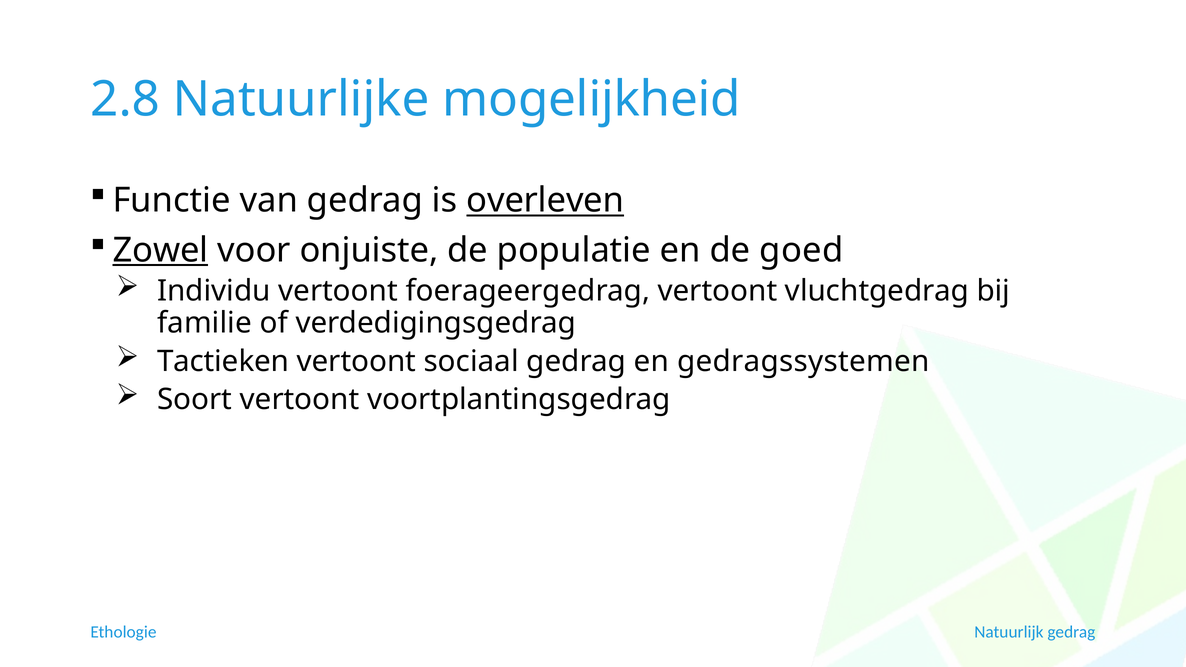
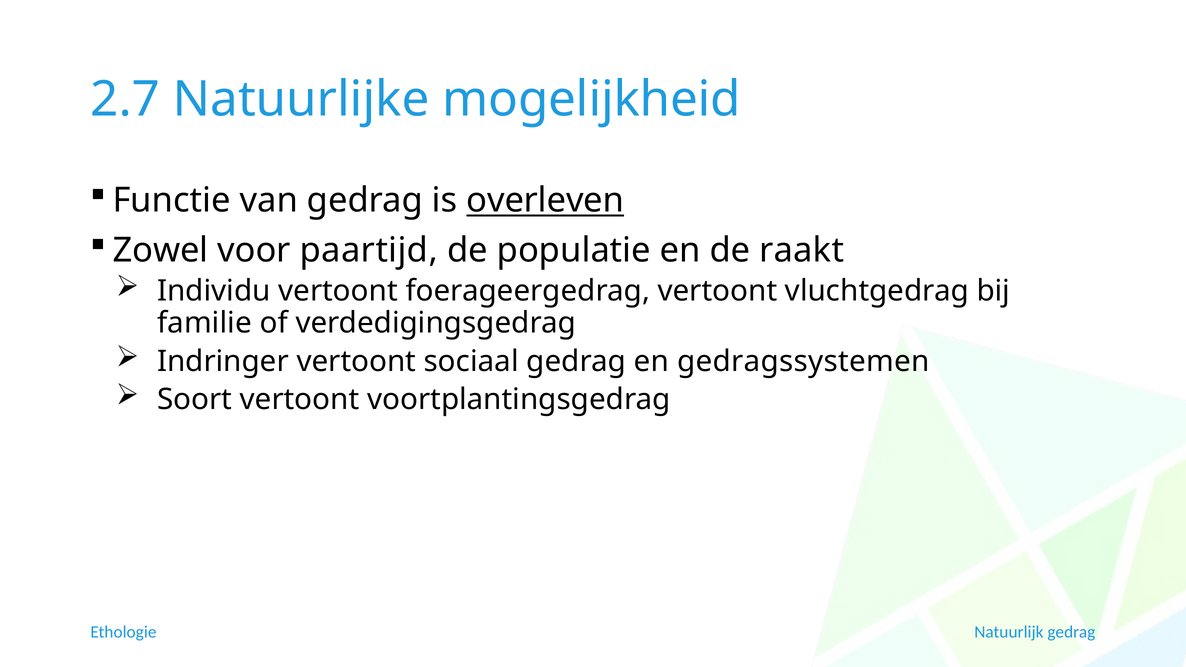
2.8: 2.8 -> 2.7 (125, 100)
Zowel underline: present -> none (160, 250)
onjuiste: onjuiste -> paartijd (369, 250)
goed: goed -> raakt (802, 250)
Tactieken: Tactieken -> Indringer (223, 361)
